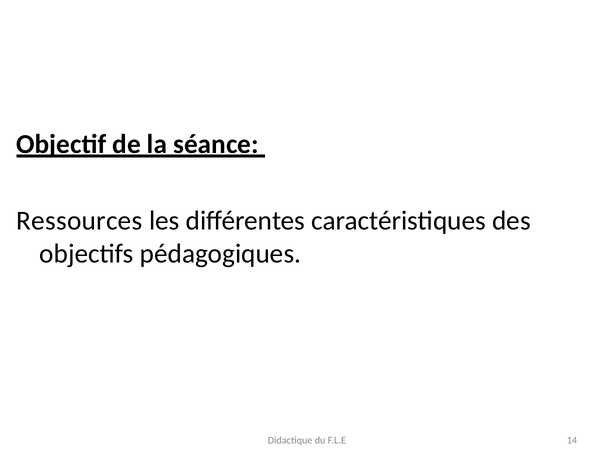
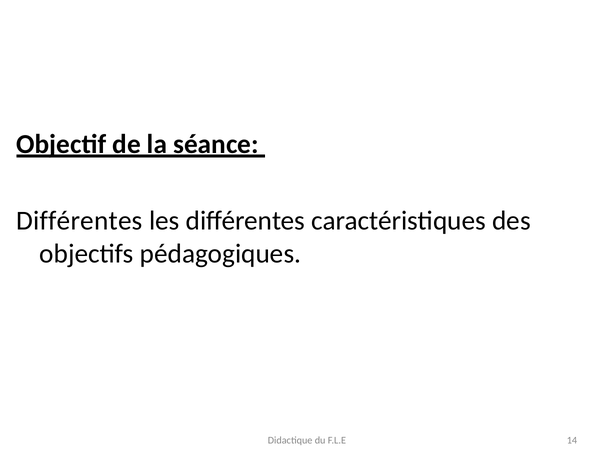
Ressources: Ressources -> Différentes (79, 221)
